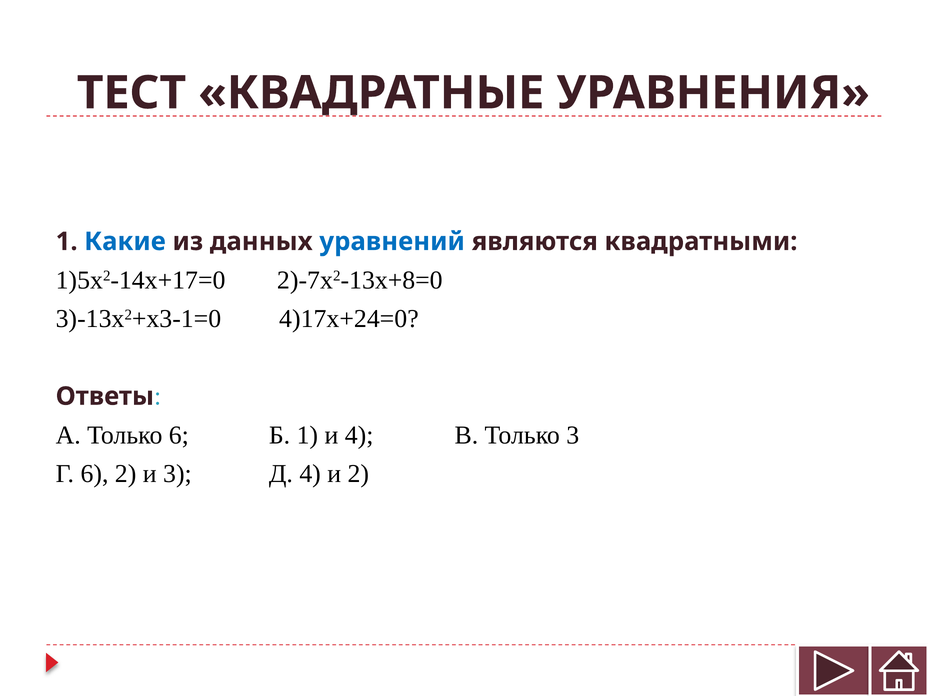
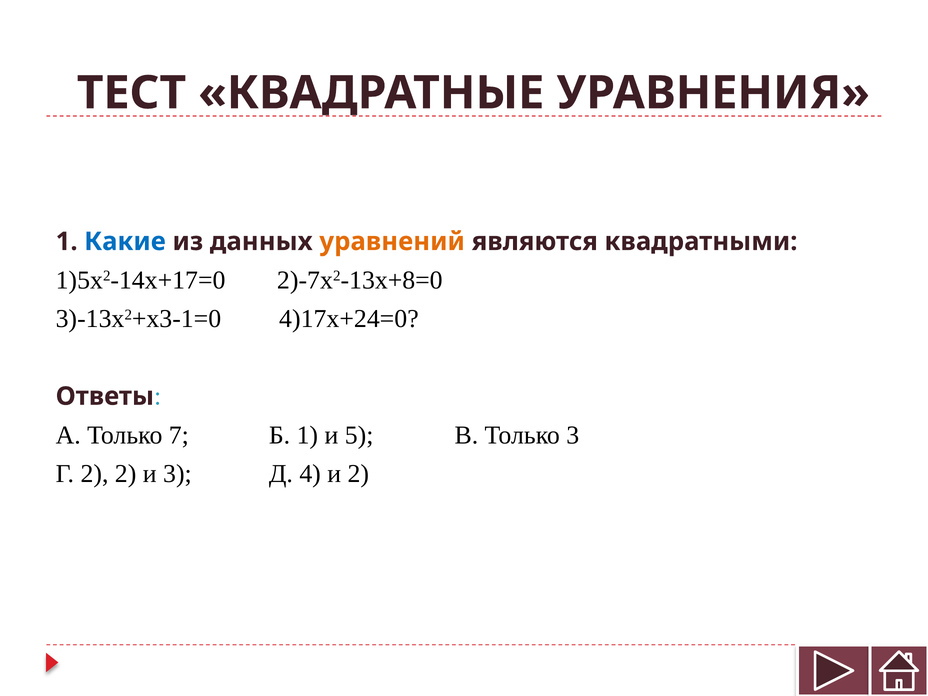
уравнений colour: blue -> orange (392, 242)
Только 6: 6 -> 7 (179, 435)
и 4: 4 -> 5 (359, 435)
Г 6: 6 -> 2 (95, 474)
